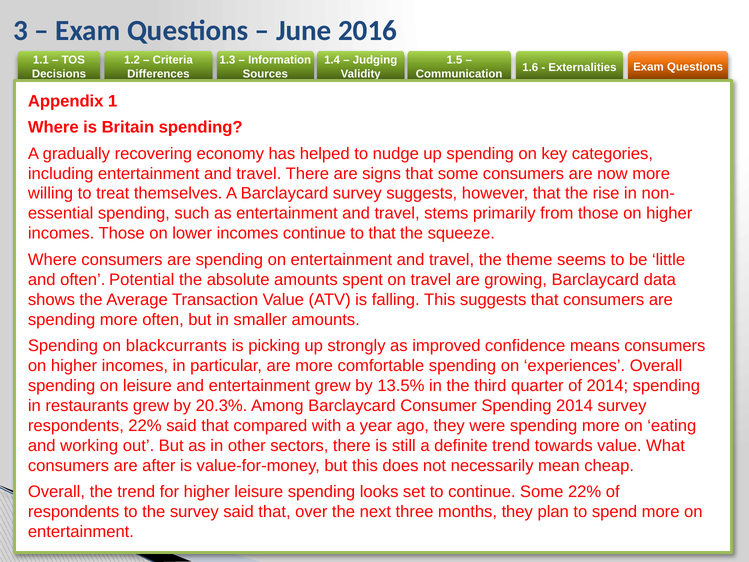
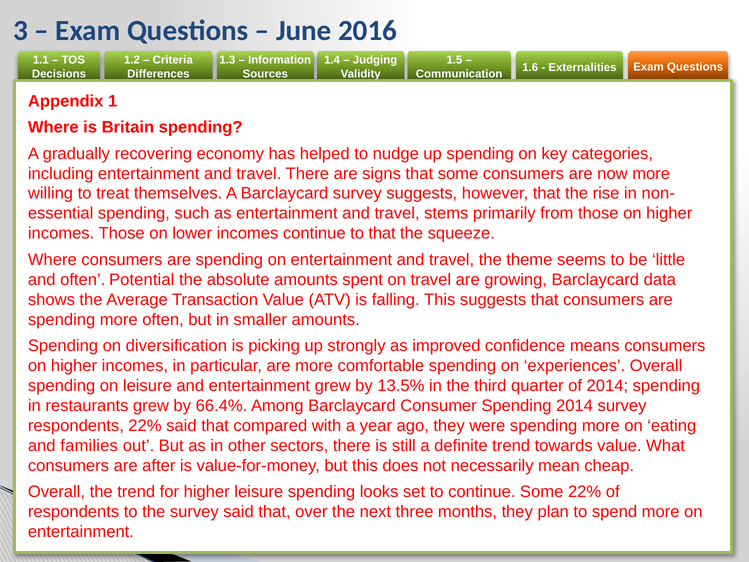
blackcurrants: blackcurrants -> diversification (176, 346)
20.3%: 20.3% -> 66.4% (221, 406)
working: working -> families (89, 445)
